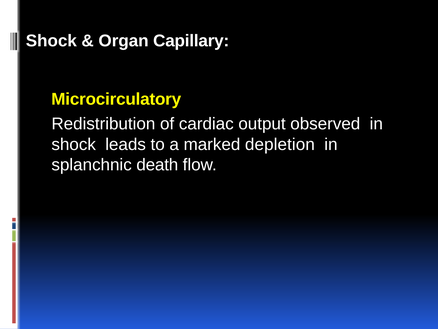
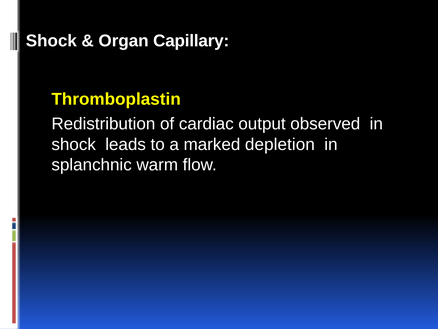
Microcirculatory: Microcirculatory -> Thromboplastin (116, 99)
death: death -> warm (157, 165)
